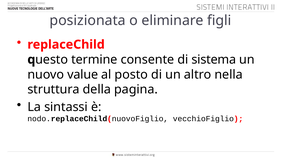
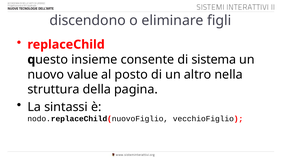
posizionata: posizionata -> discendono (88, 20)
termine: termine -> insieme (94, 60)
